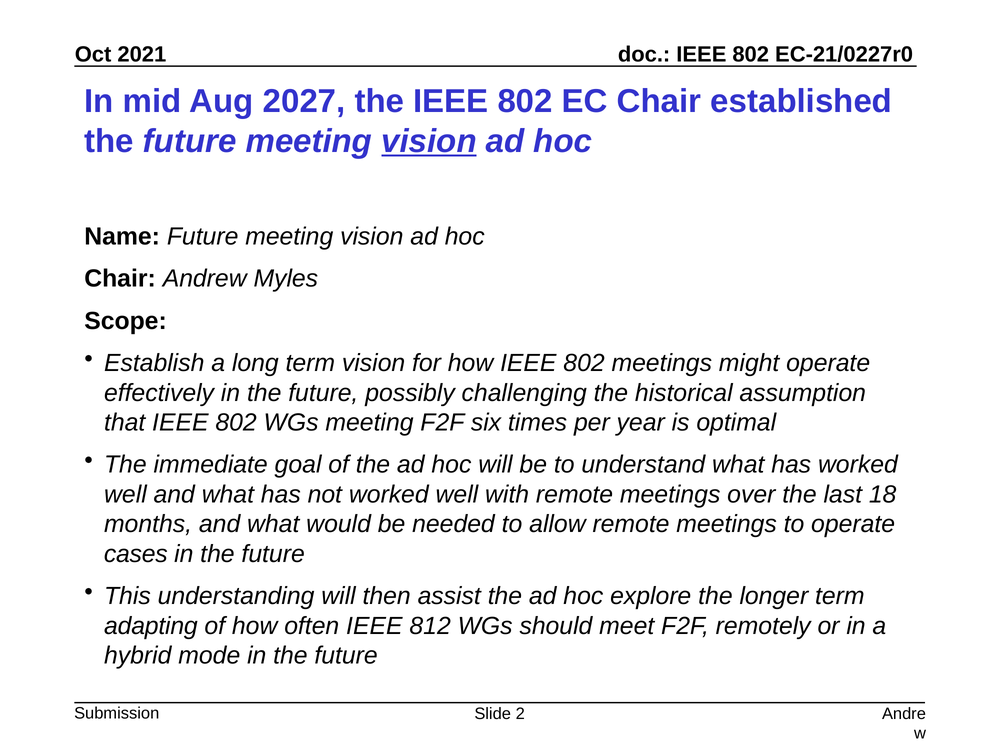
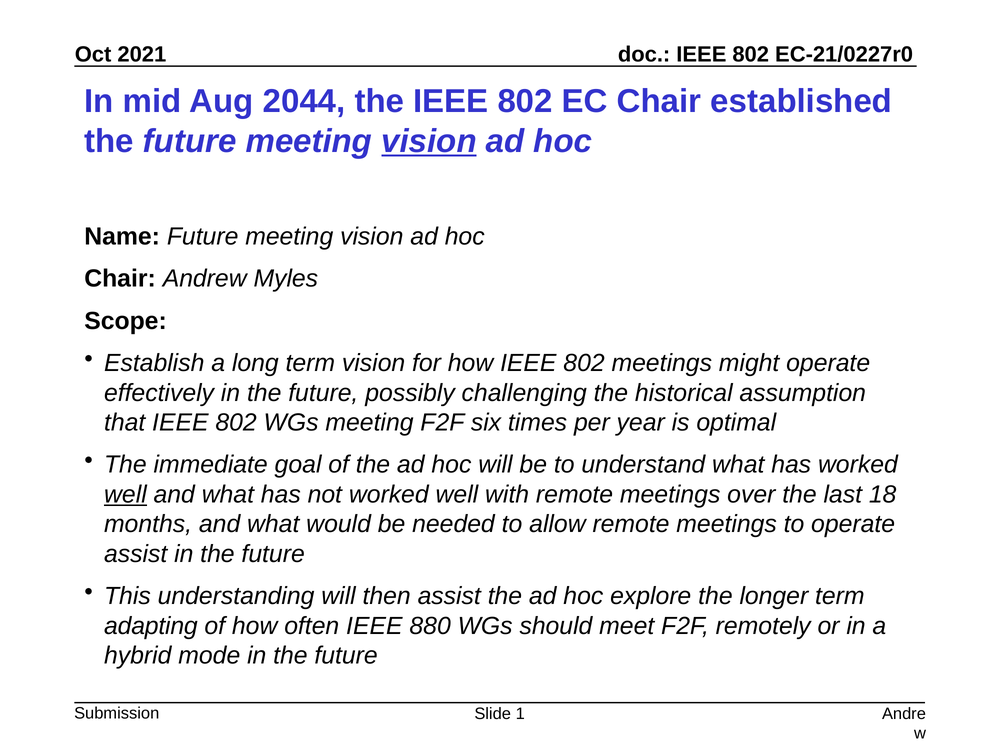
2027: 2027 -> 2044 (304, 101)
well underline: none -> present (125, 494)
cases: cases -> assist (136, 553)
812: 812 -> 880 (430, 625)
2: 2 -> 1 (520, 713)
